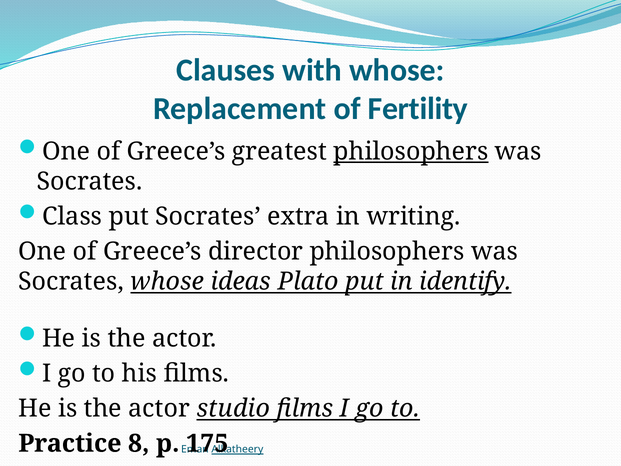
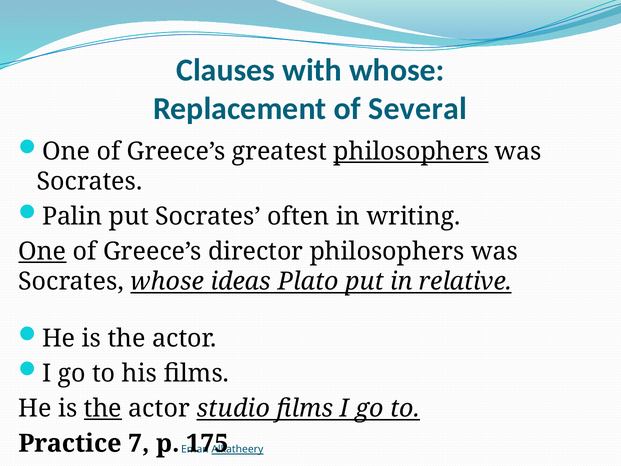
Fertility: Fertility -> Several (418, 109)
Class: Class -> Palin (72, 216)
extra: extra -> often (298, 216)
One underline: none -> present (42, 251)
identify: identify -> relative (465, 281)
the underline: none -> present (103, 408)
8: 8 -> 7 (139, 443)
